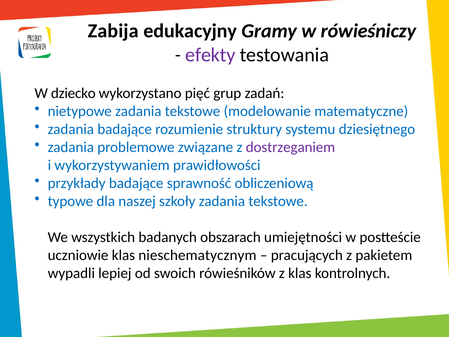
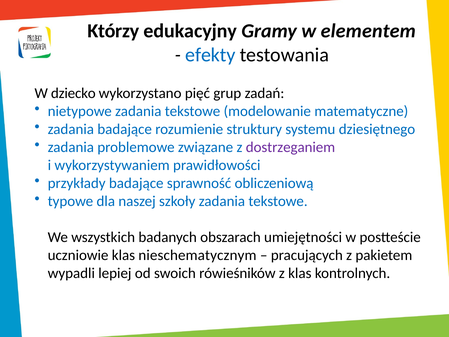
Zabija: Zabija -> Którzy (113, 31)
rówieśniczy: rówieśniczy -> elementem (368, 31)
efekty colour: purple -> blue (210, 55)
